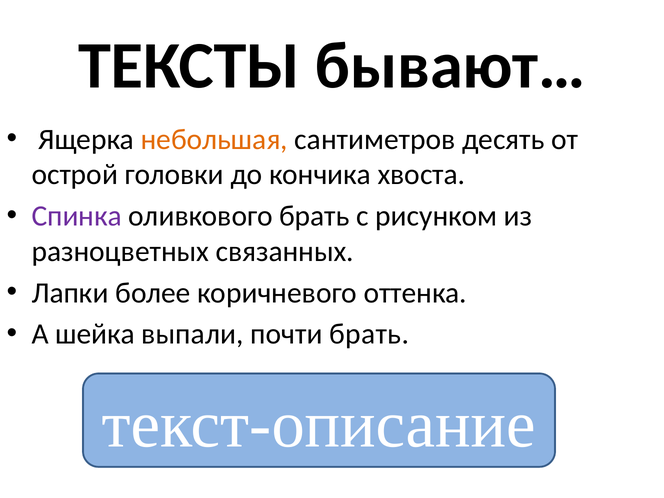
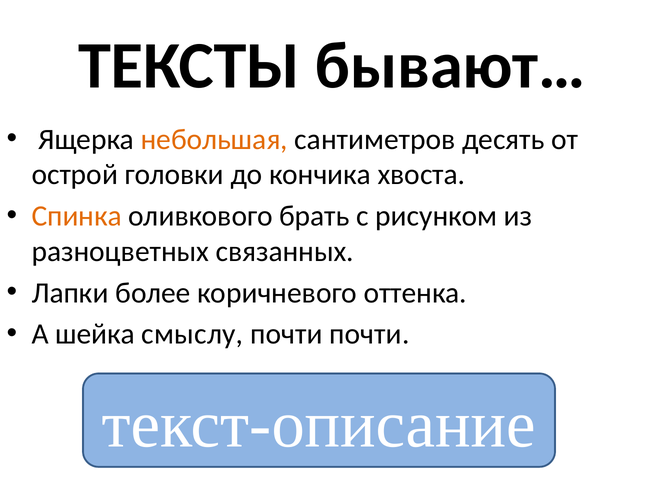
Спинка colour: purple -> orange (77, 216)
выпали: выпали -> смыслу (192, 334)
почти брать: брать -> почти (369, 334)
